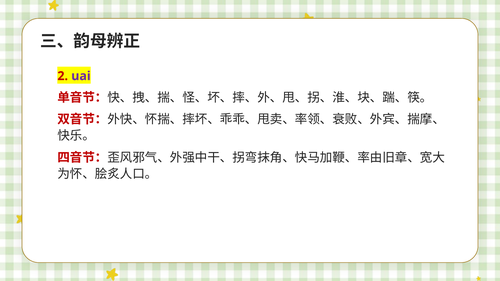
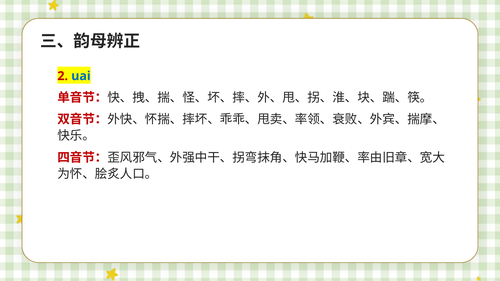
uai colour: purple -> blue (81, 76)
